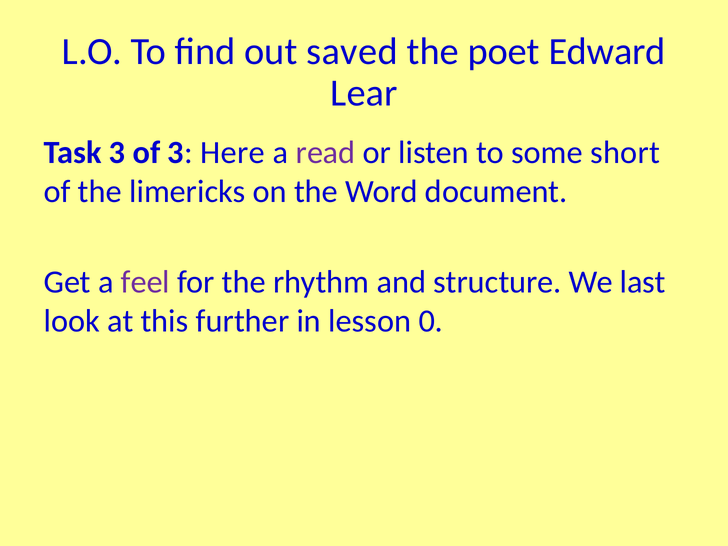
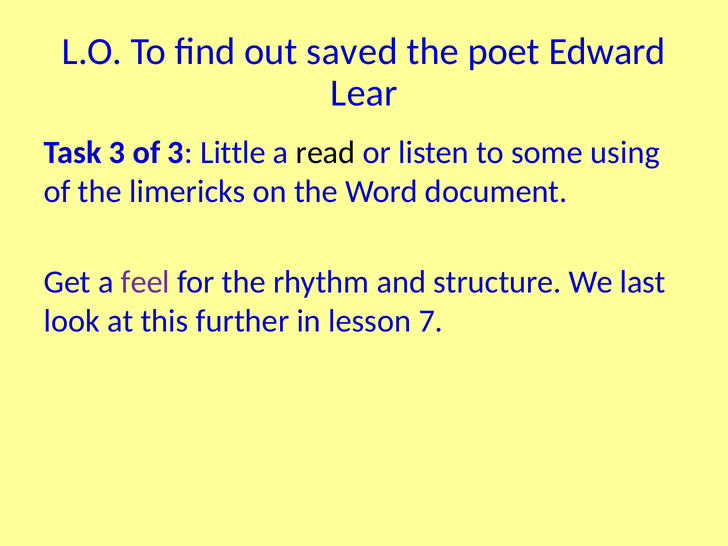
Here: Here -> Little (233, 153)
read colour: purple -> black (326, 153)
short: short -> using (625, 153)
0: 0 -> 7 (431, 321)
